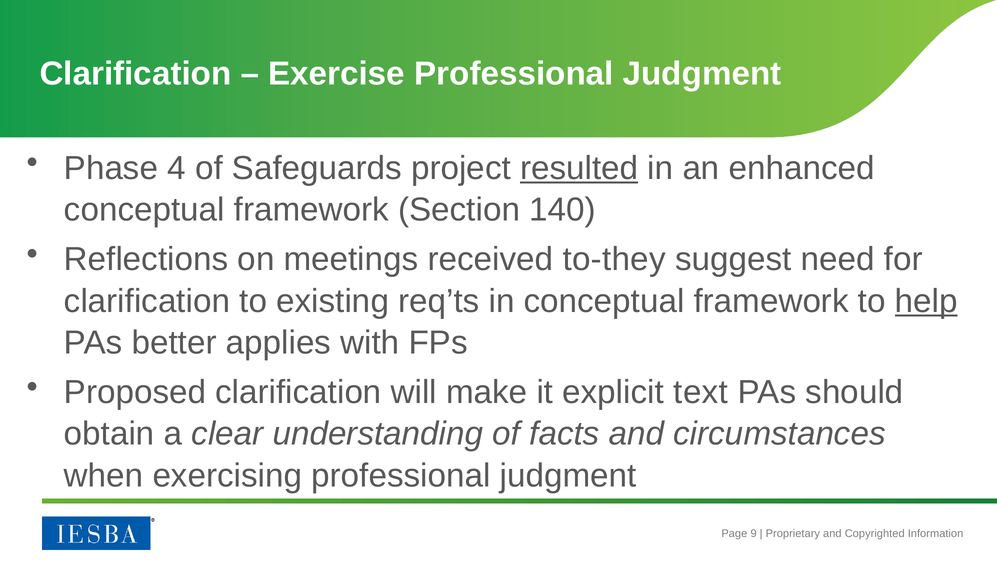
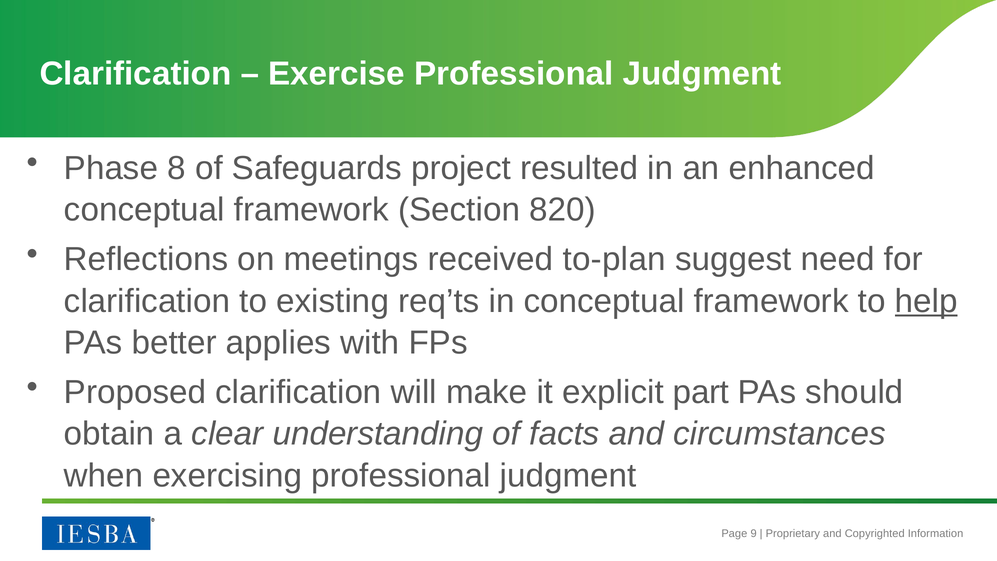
4: 4 -> 8 (177, 168)
resulted underline: present -> none (579, 168)
140: 140 -> 820 (563, 210)
to-they: to-they -> to-plan (614, 259)
text: text -> part (701, 392)
